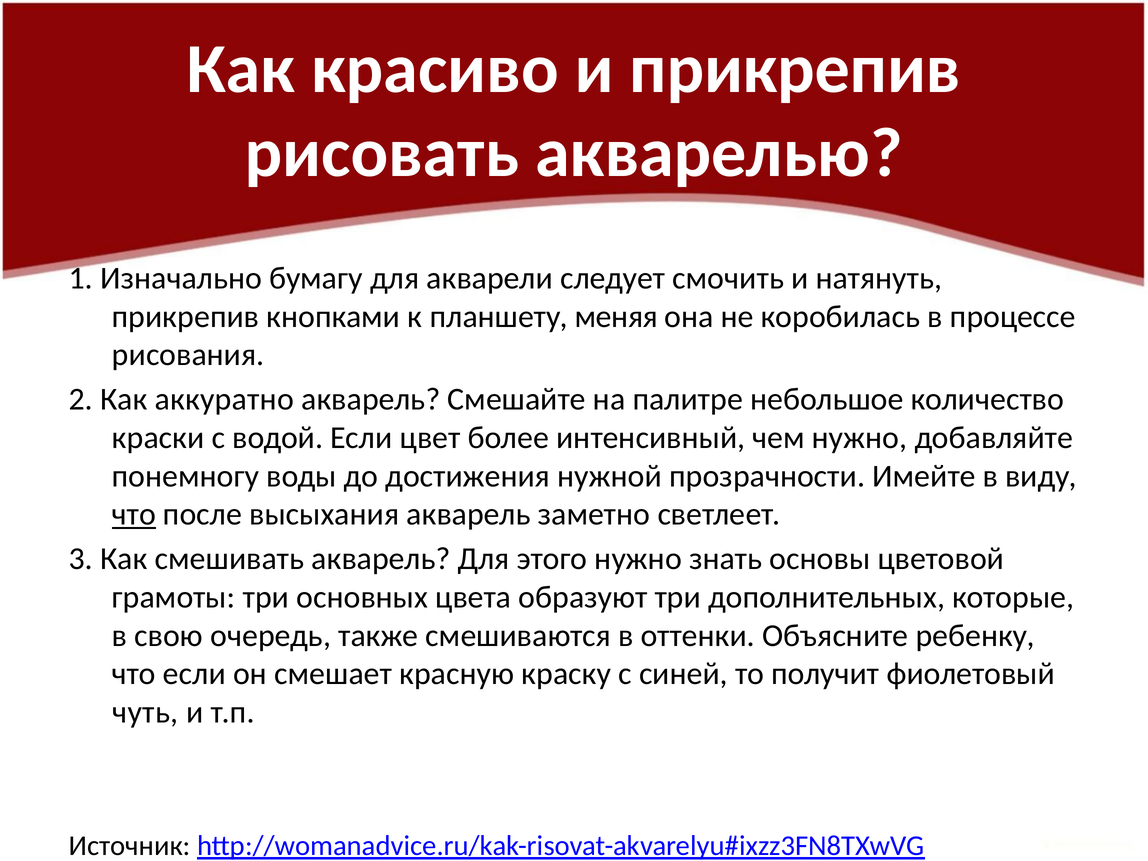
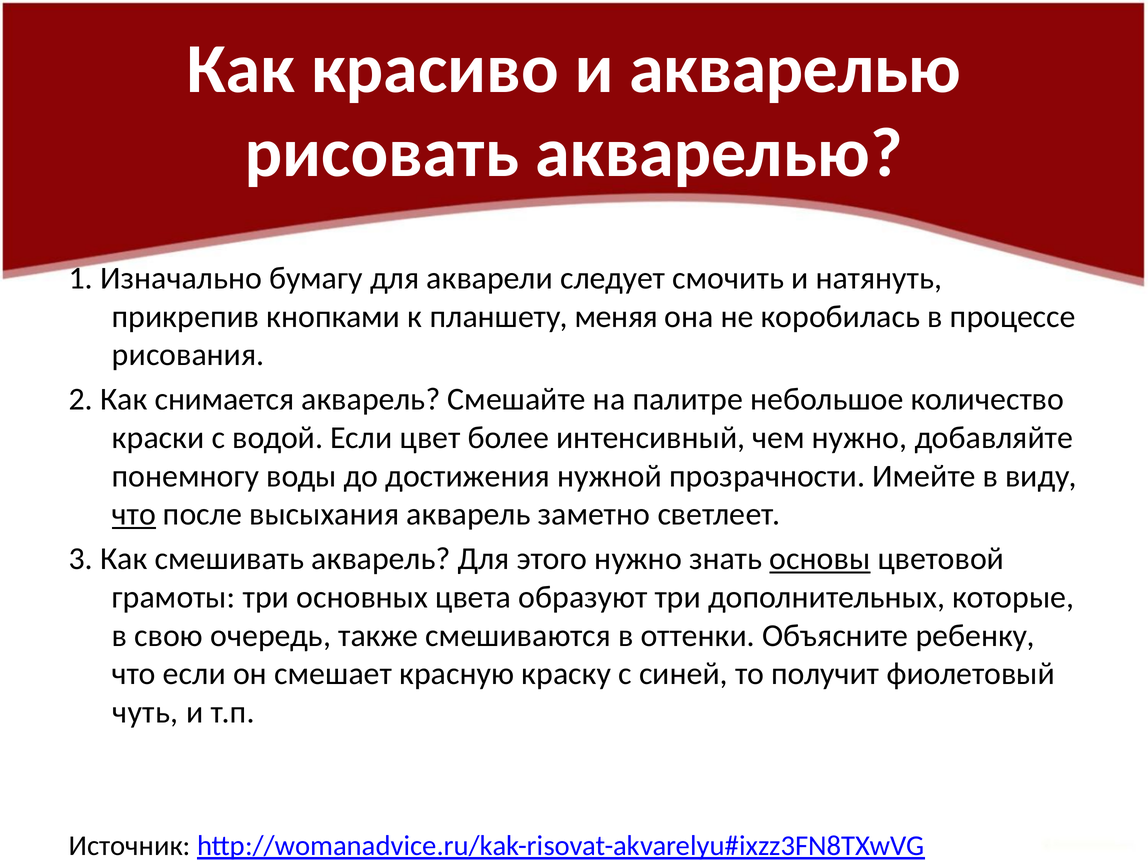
и прикрепив: прикрепив -> акварелью (795, 69)
аккуратно: аккуратно -> снимается (225, 399)
основы underline: none -> present (820, 559)
